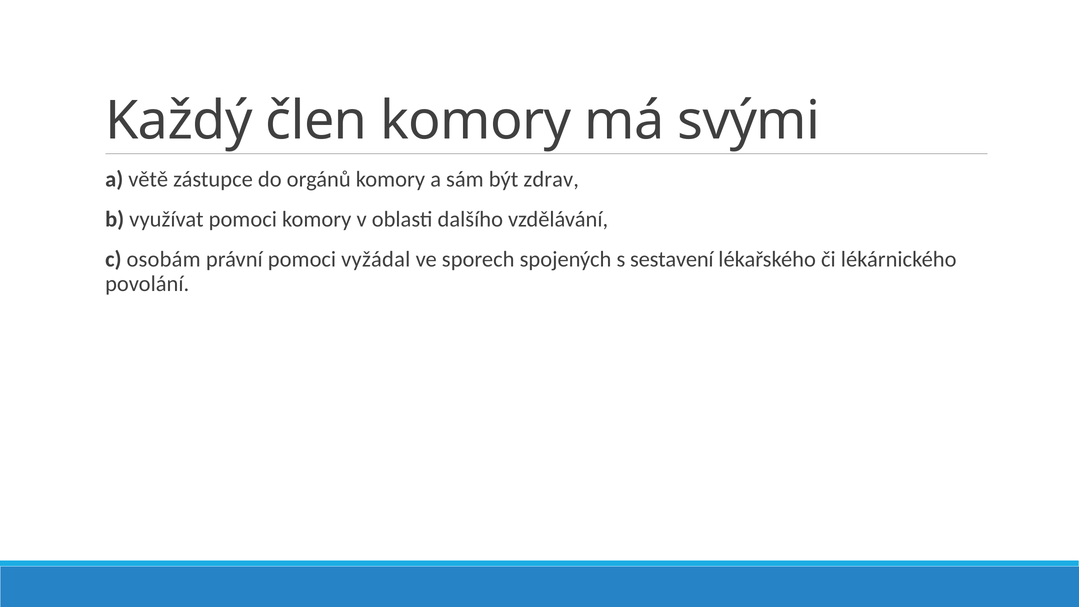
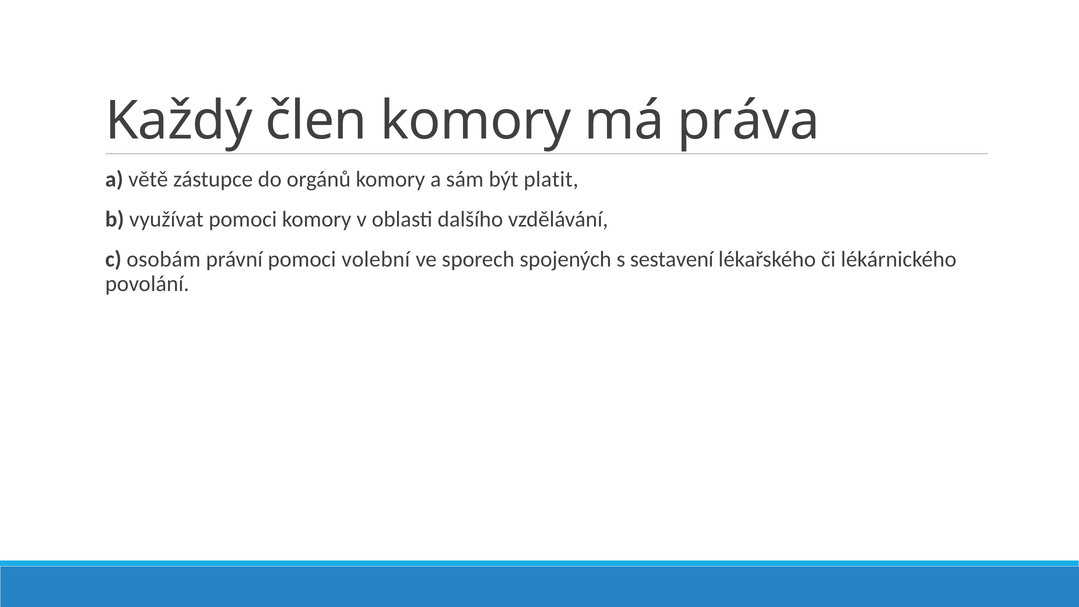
svými: svými -> práva (749, 121)
zdrav: zdrav -> platit (551, 179)
vyžádal: vyžádal -> volební (376, 259)
